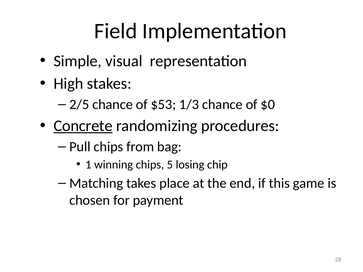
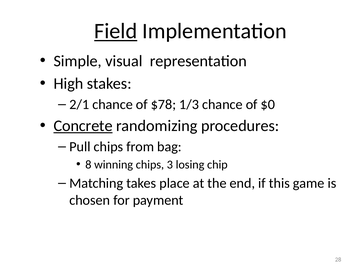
Field underline: none -> present (116, 31)
2/5: 2/5 -> 2/1 (79, 104)
$53: $53 -> $78 (163, 104)
1: 1 -> 8 (88, 165)
5: 5 -> 3 (170, 165)
